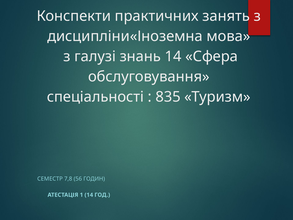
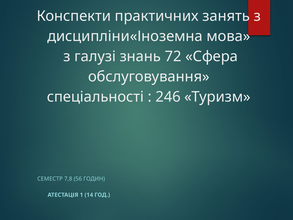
знань 14: 14 -> 72 (173, 56)
835: 835 -> 246 (168, 97)
